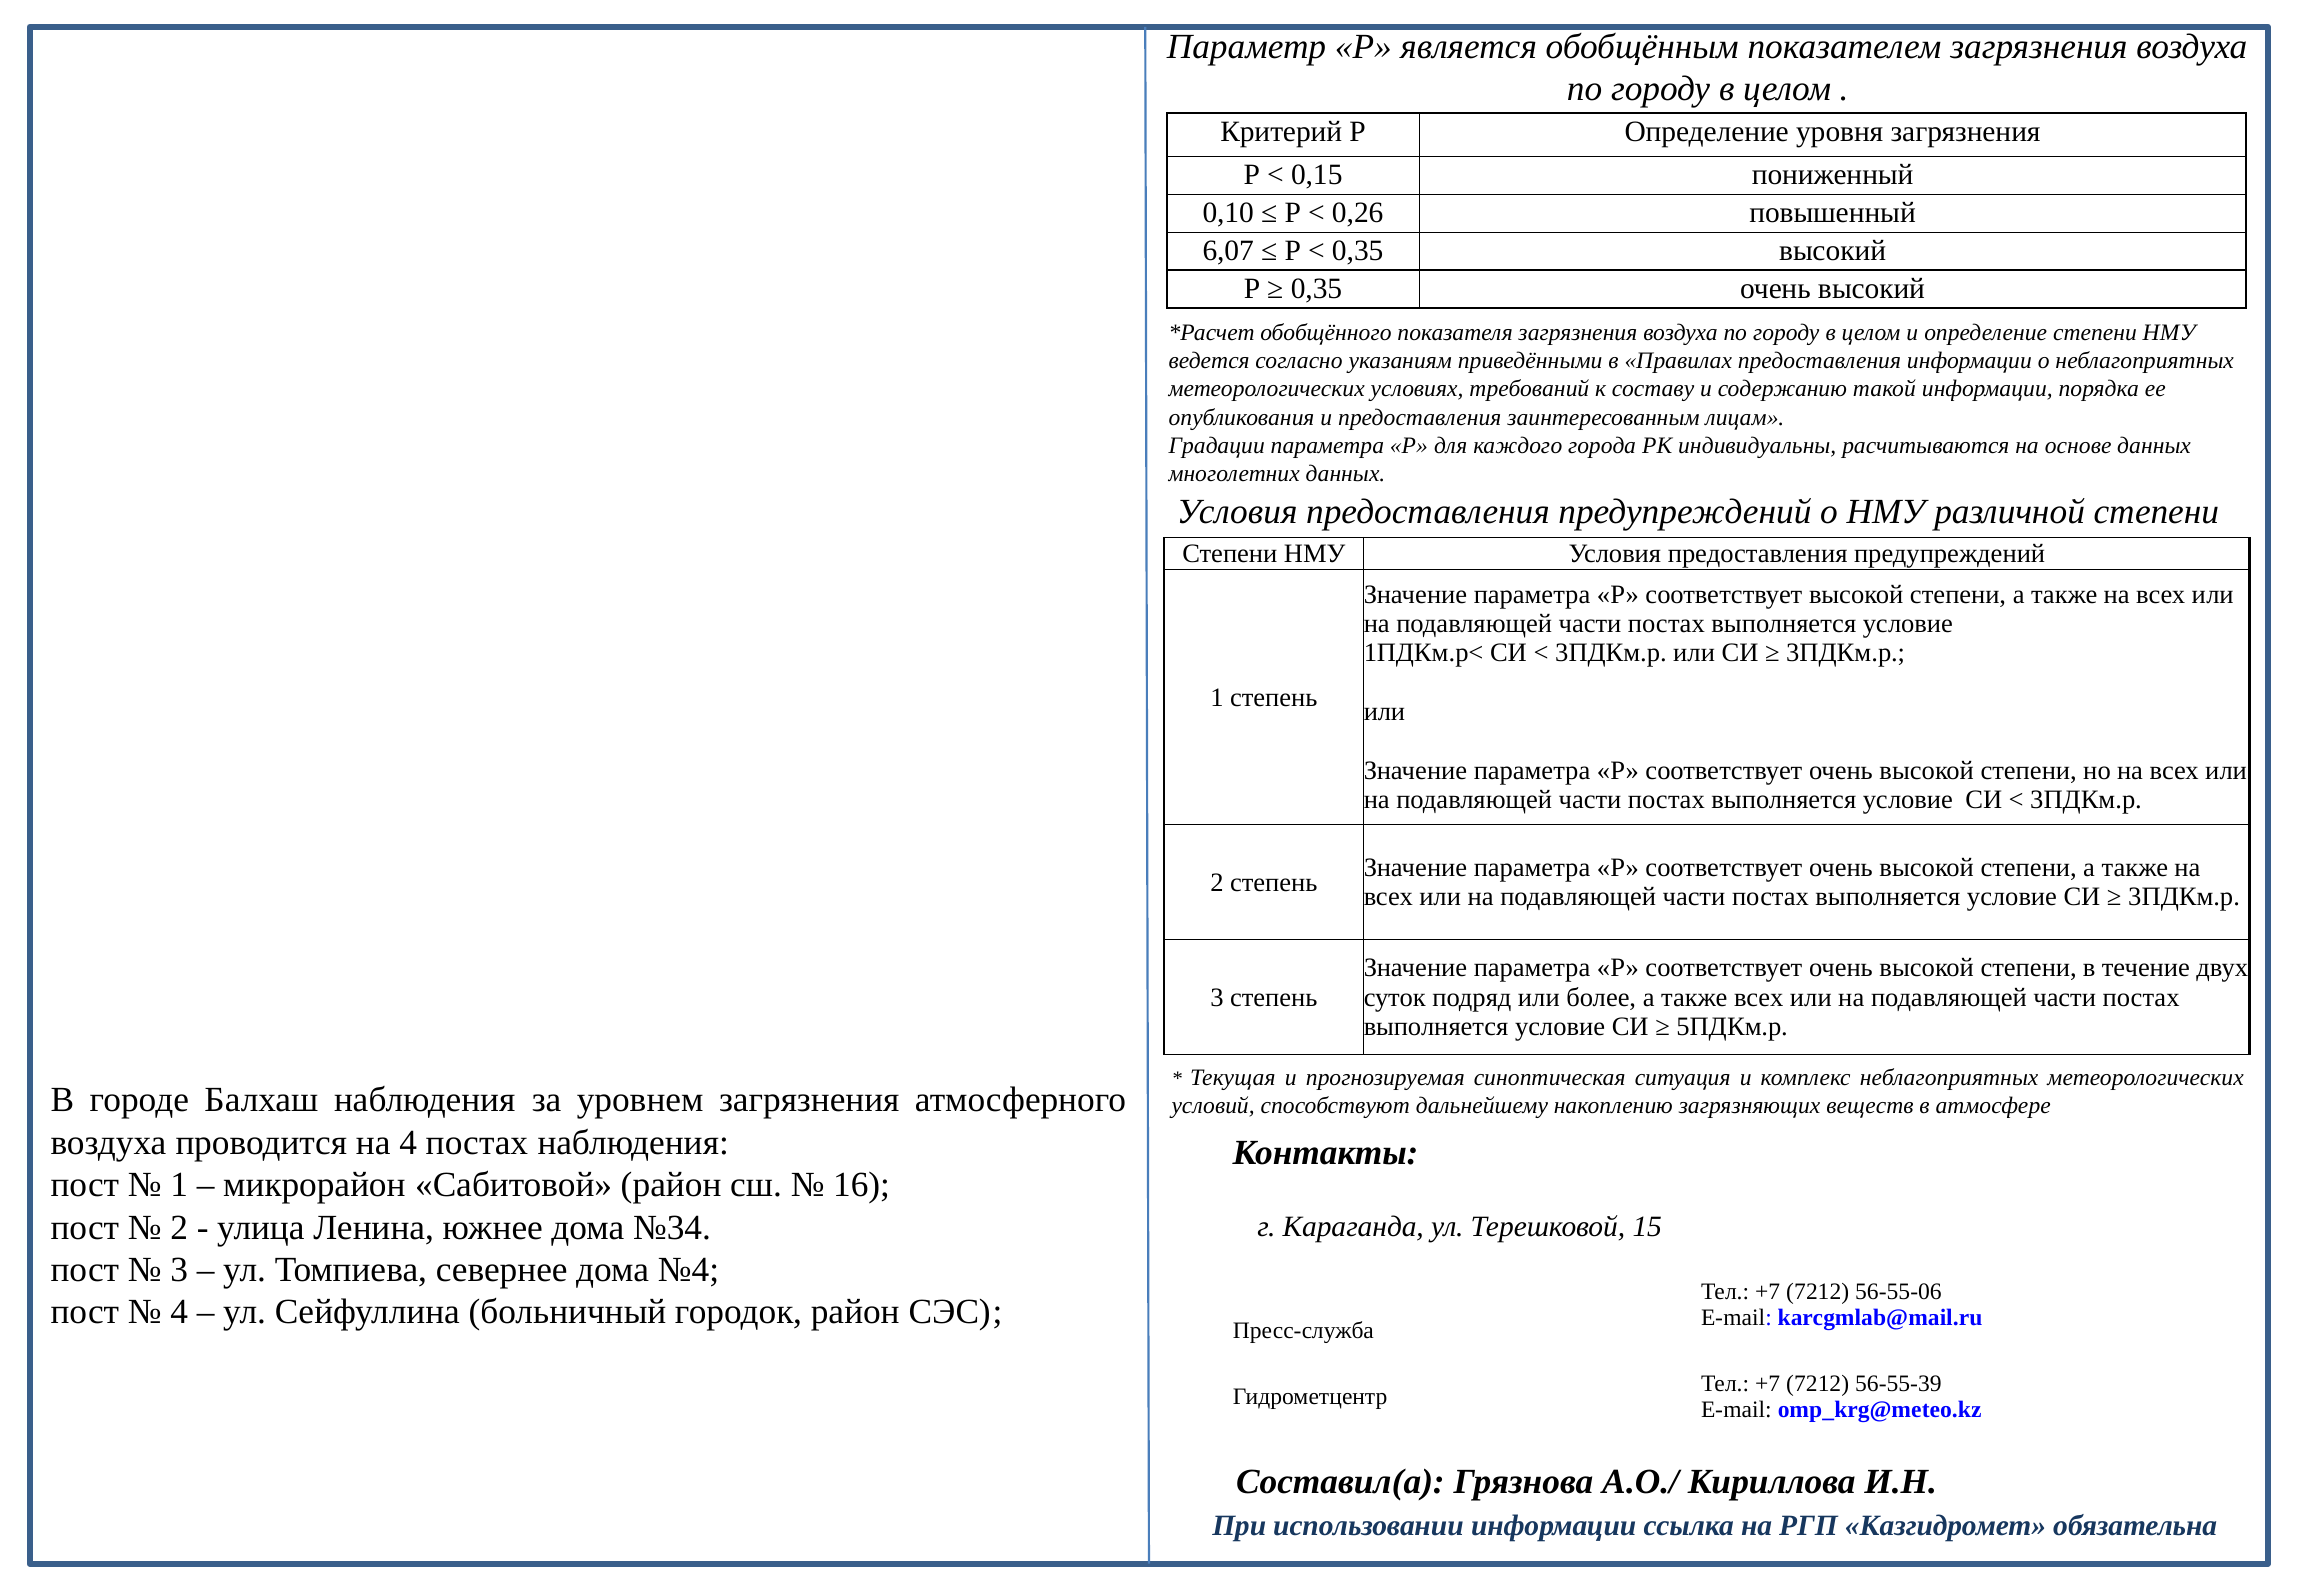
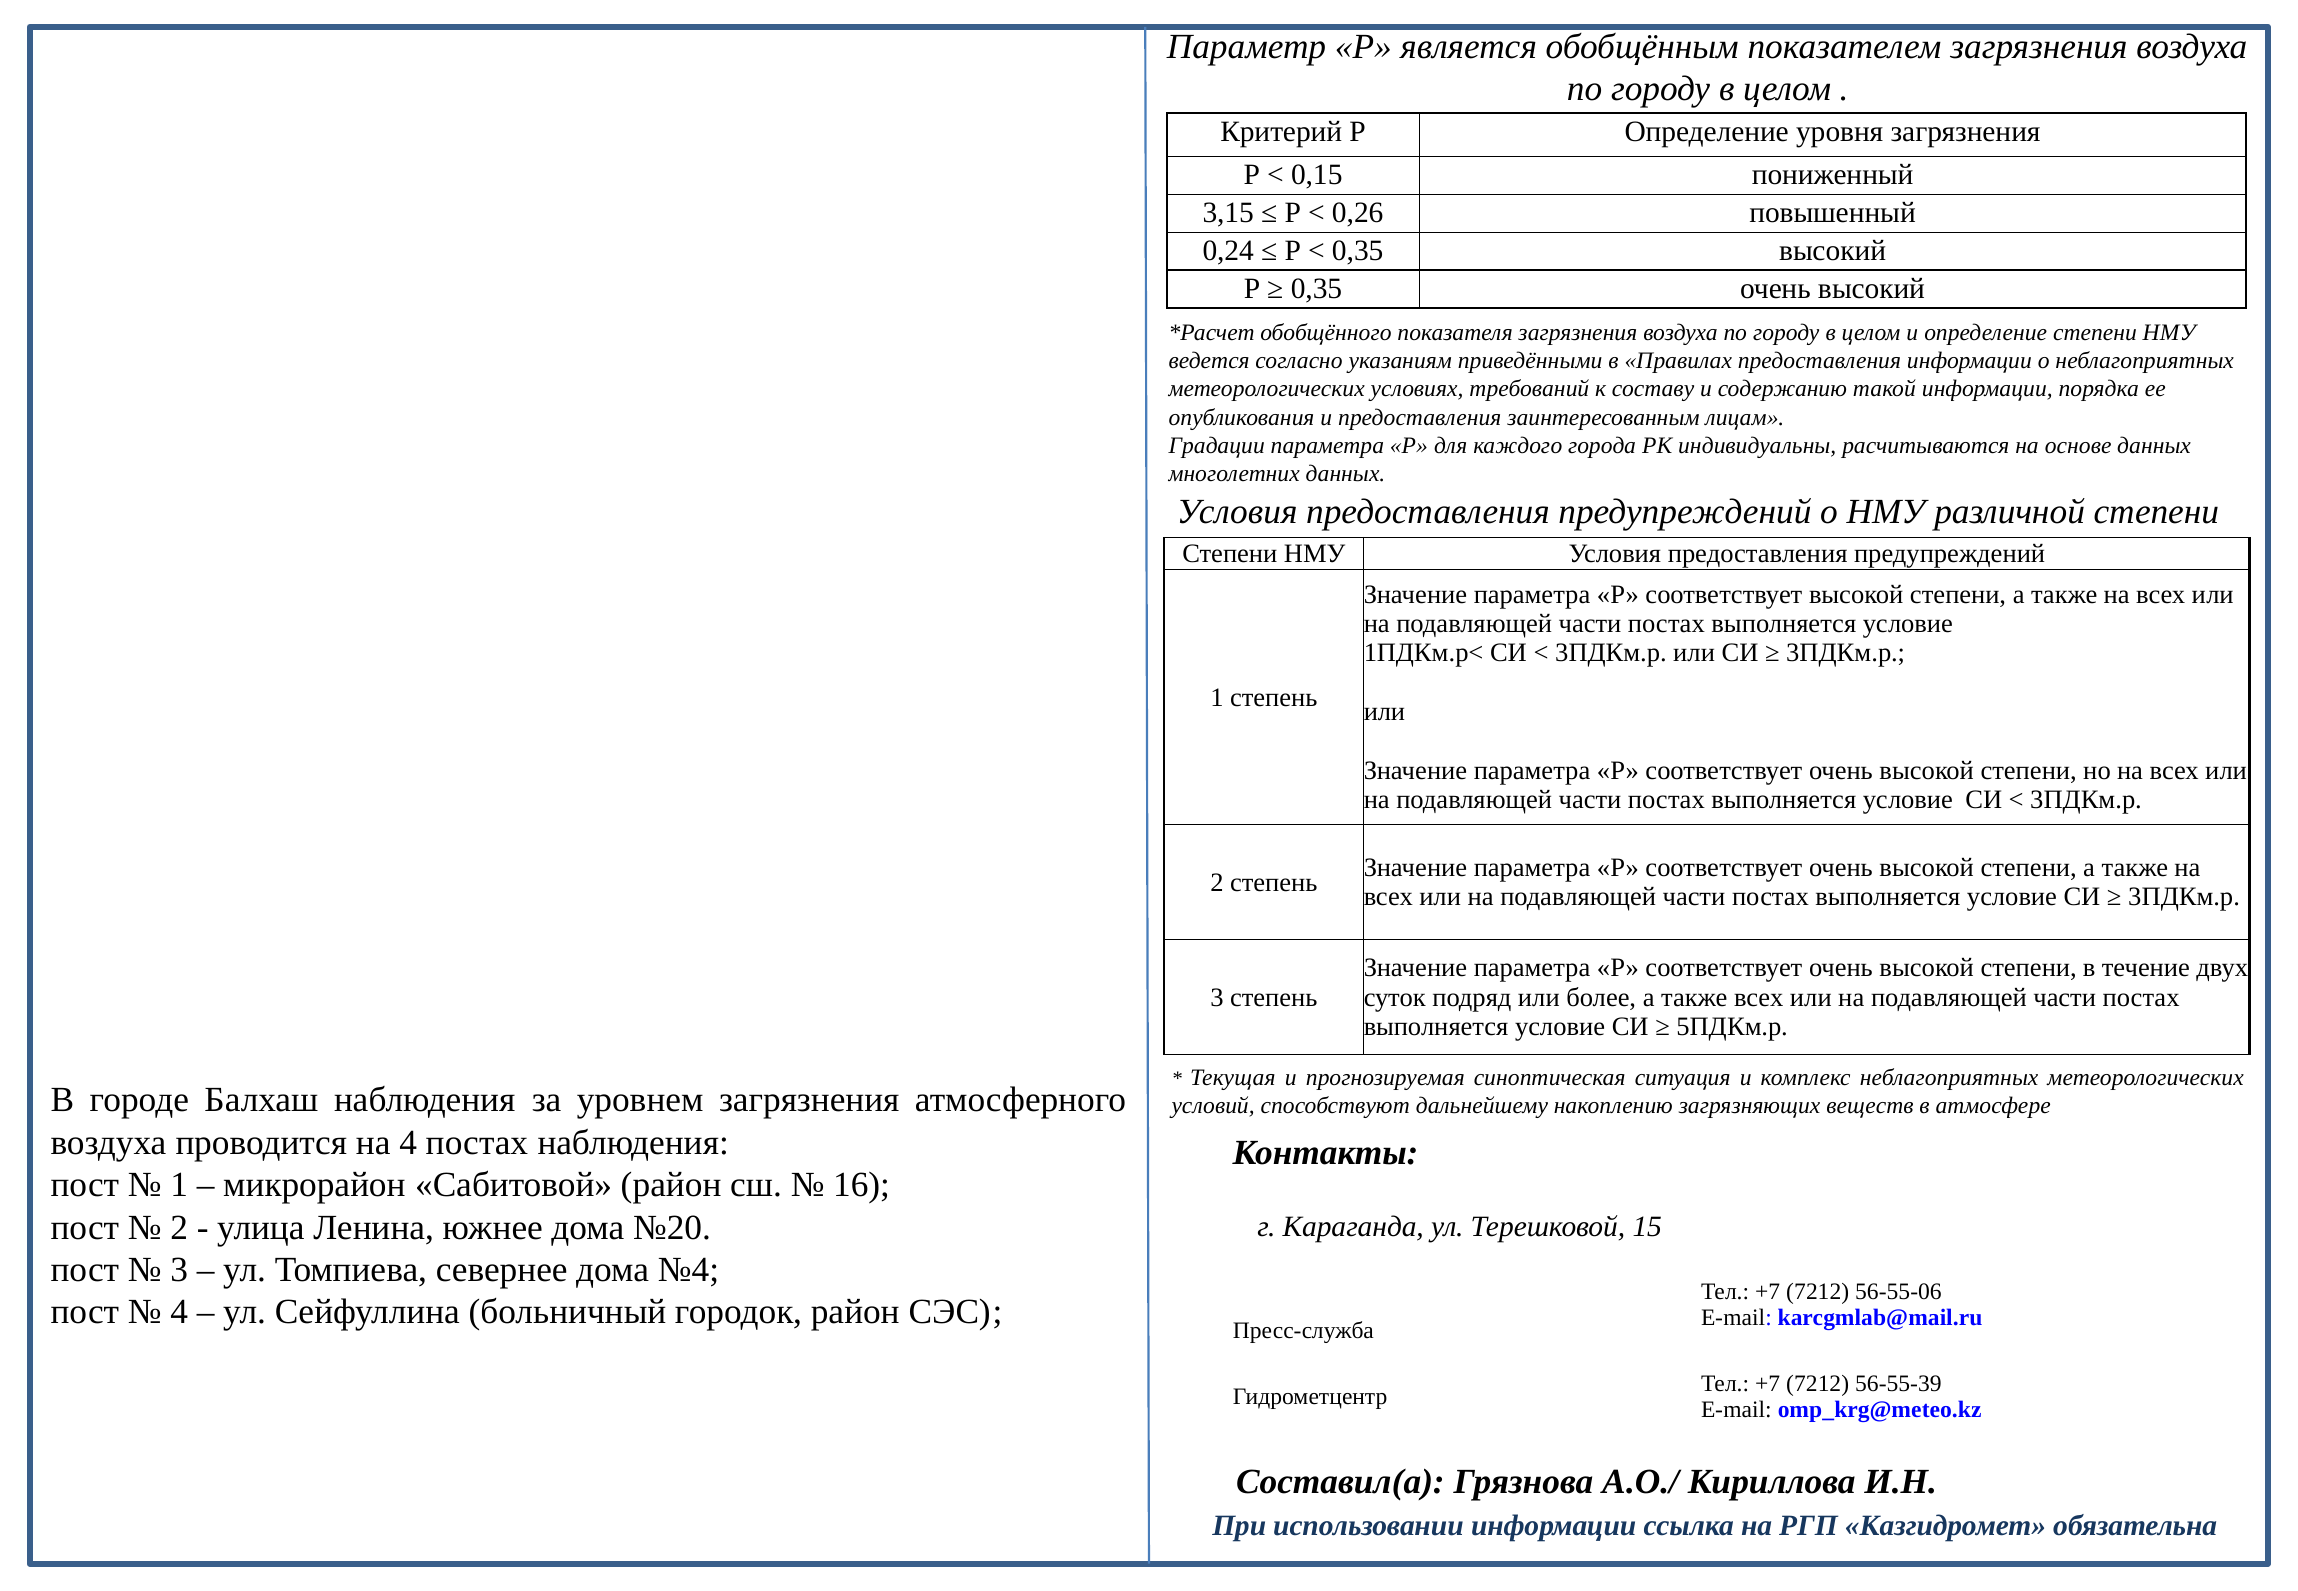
0,10: 0,10 -> 3,15 (1228, 213)
6,07: 6,07 -> 0,24 (1228, 251)
№34: №34 -> №20 (672, 1227)
